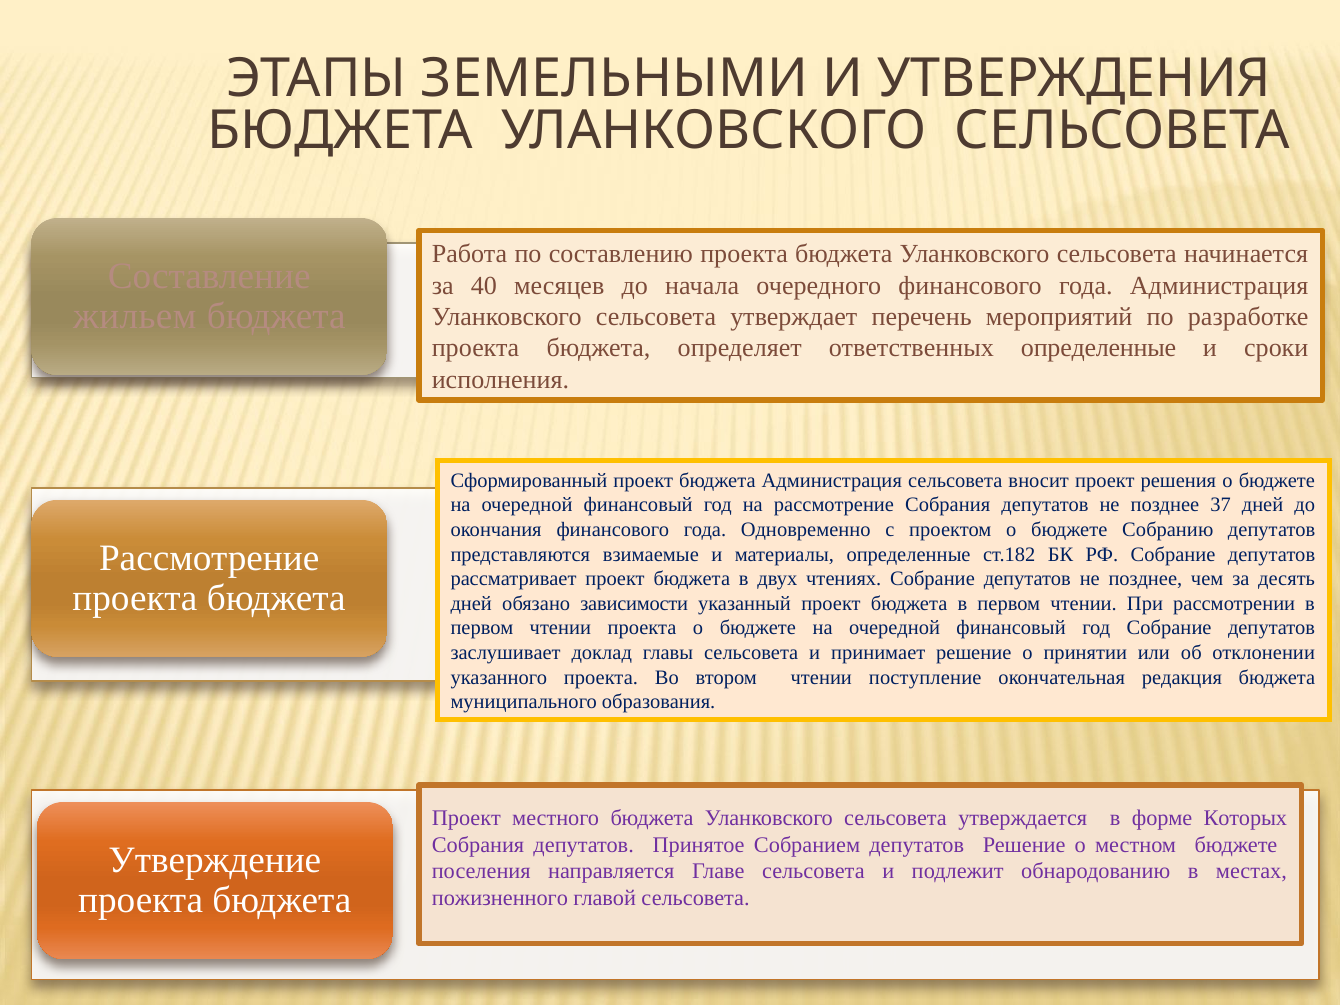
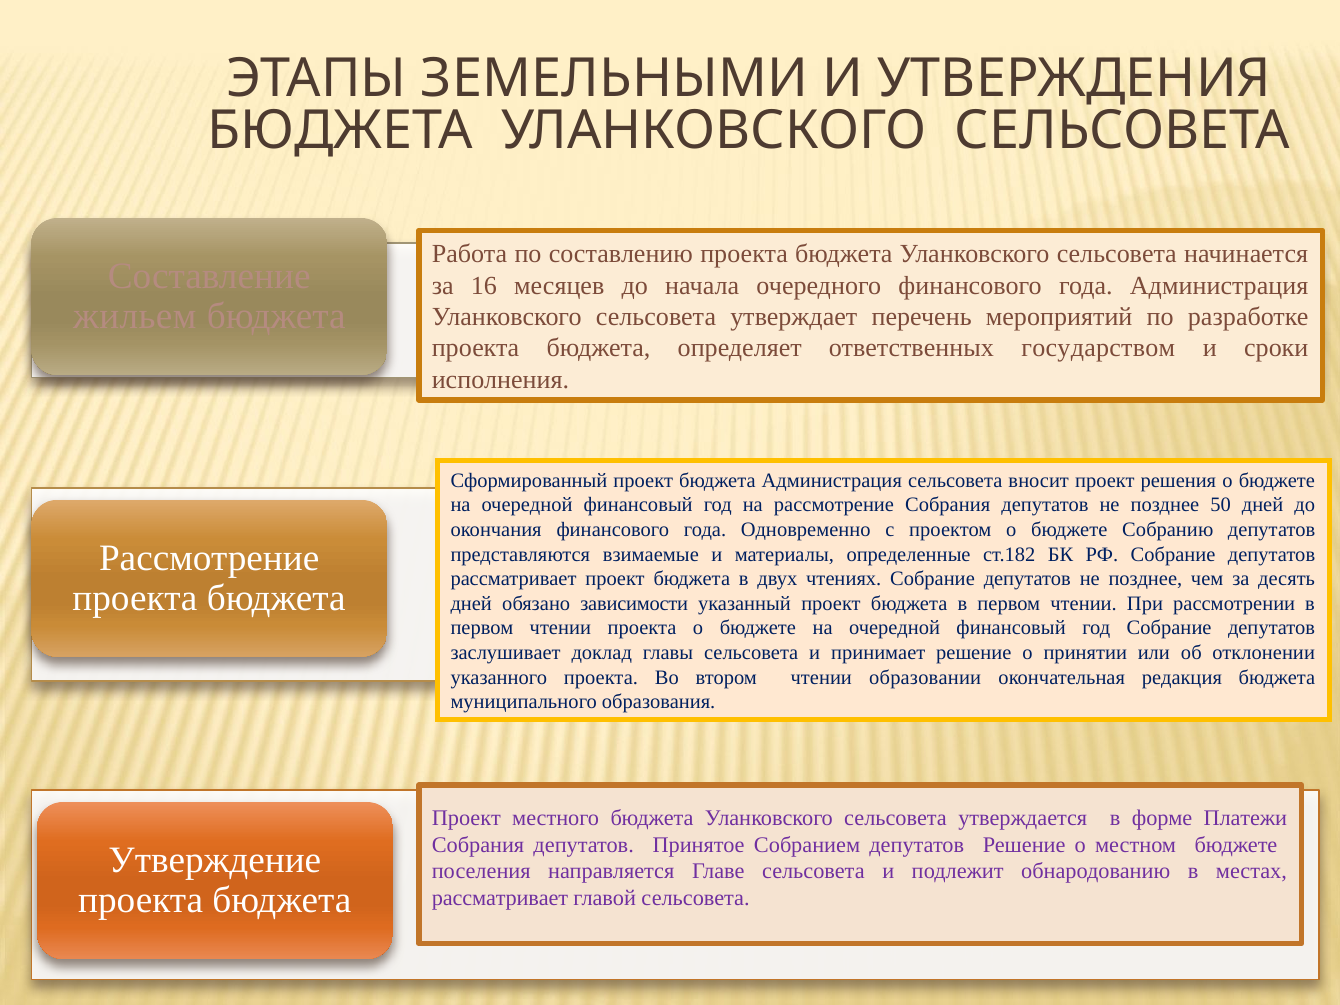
40: 40 -> 16 (484, 286)
ответственных определенные: определенные -> государством (1098, 348)
37: 37 -> 50 (1221, 505)
поступление: поступление -> образовании (925, 677)
Которых: Которых -> Платежи (1245, 818)
пожизненного: пожизненного -> рассматривает (500, 898)
